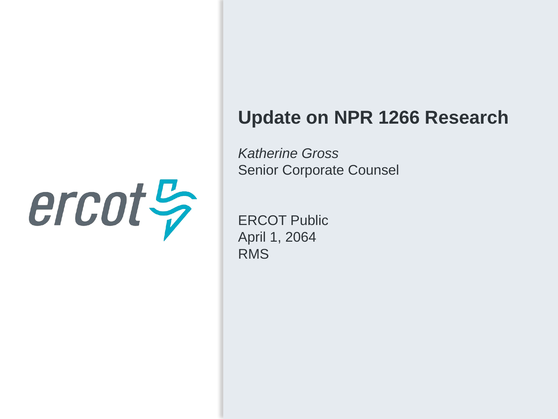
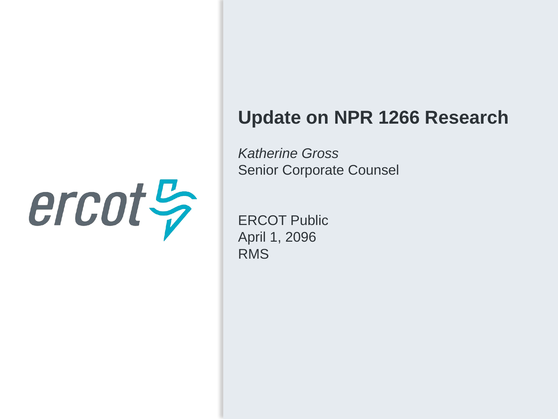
2064: 2064 -> 2096 (301, 237)
